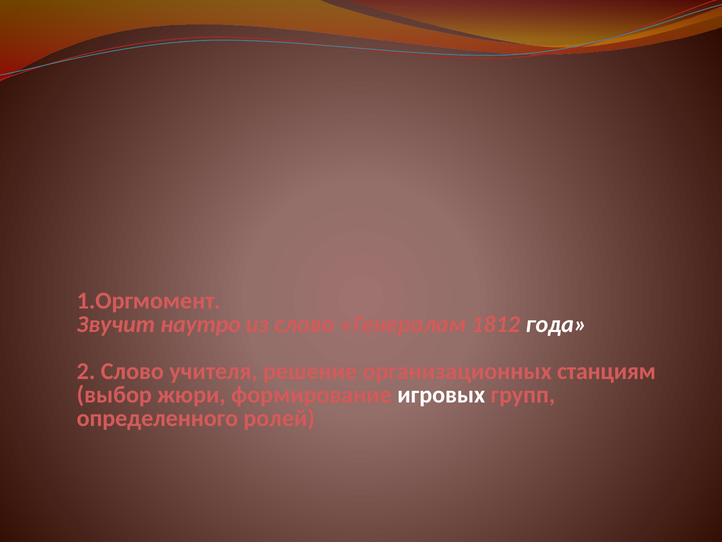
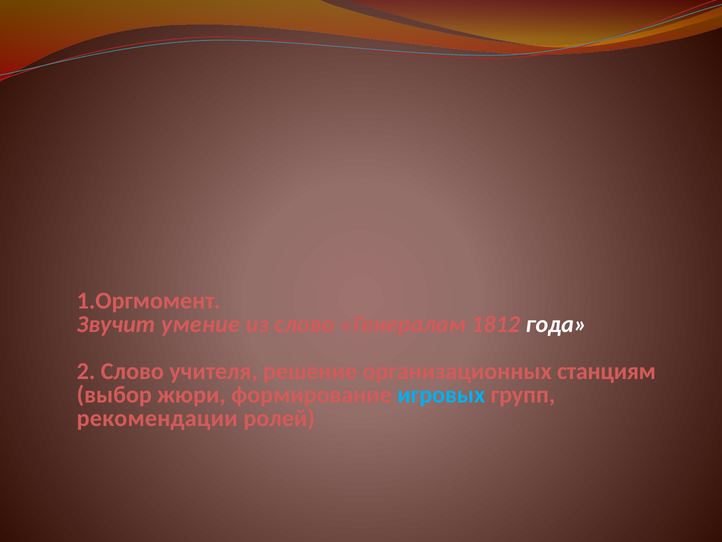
наутро: наутро -> умение (200, 324)
игровых colour: white -> light blue (441, 394)
определенного: определенного -> рекомендации (157, 418)
